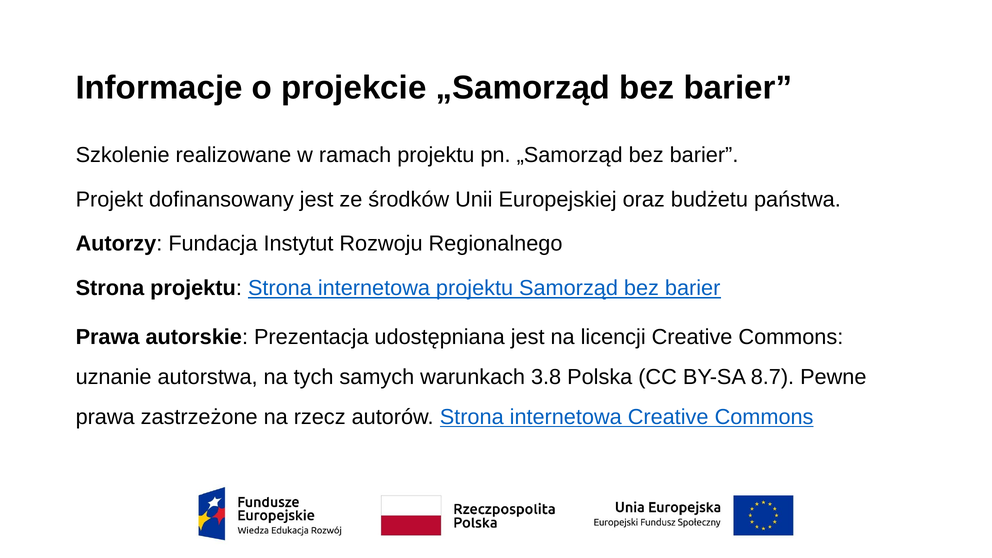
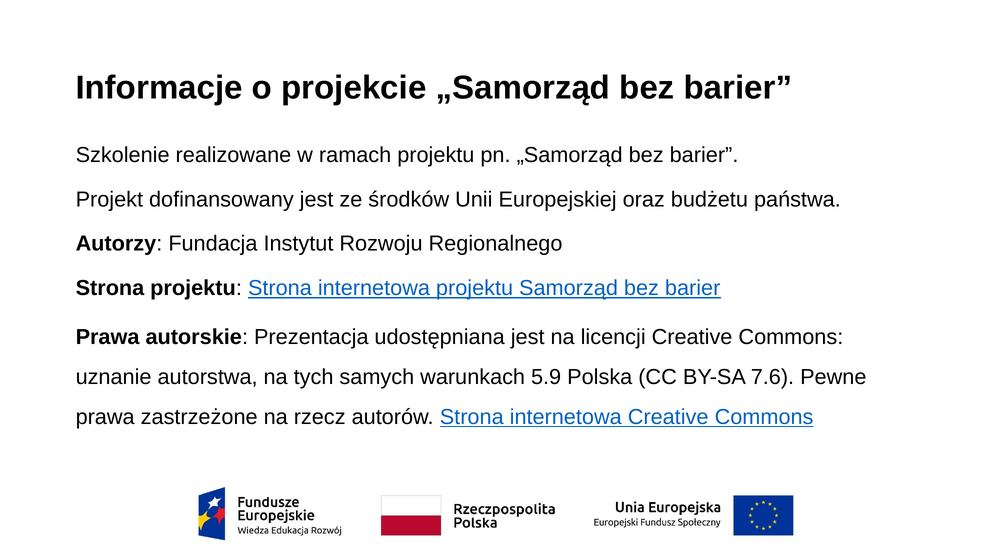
3.8: 3.8 -> 5.9 (546, 377)
8.7: 8.7 -> 7.6 (772, 377)
